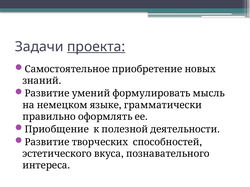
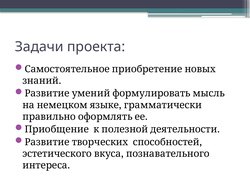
проекта underline: present -> none (96, 47)
